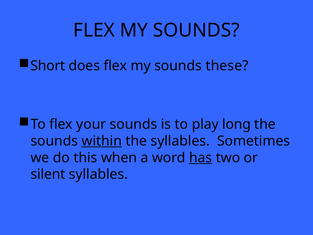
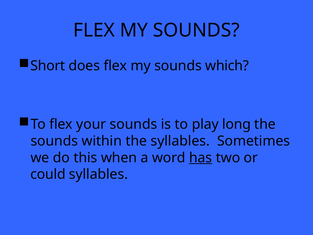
these: these -> which (227, 66)
within underline: present -> none (102, 141)
silent: silent -> could (48, 174)
